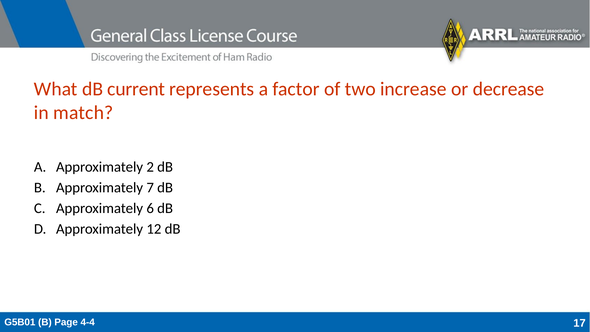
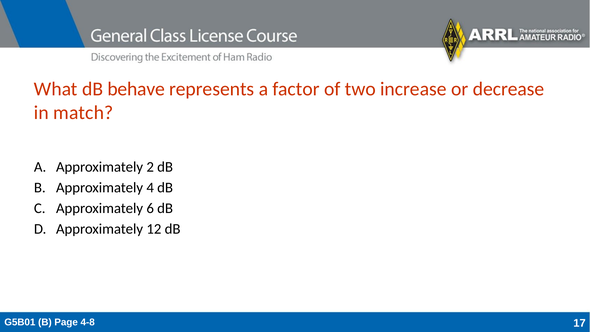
current: current -> behave (136, 89)
7: 7 -> 4 (150, 188)
4-4: 4-4 -> 4-8 (88, 322)
